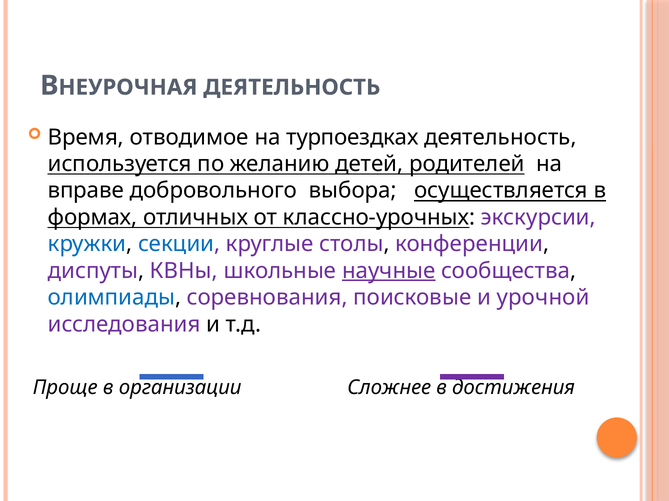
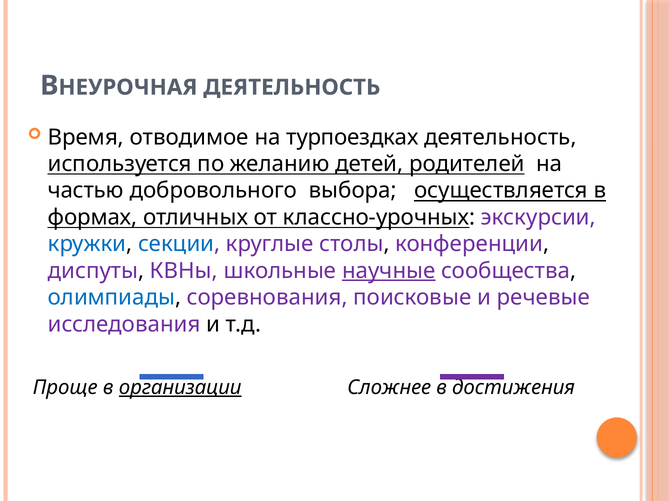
вправе: вправе -> частью (86, 191)
урочной: урочной -> речевые (543, 298)
организации underline: none -> present (180, 388)
